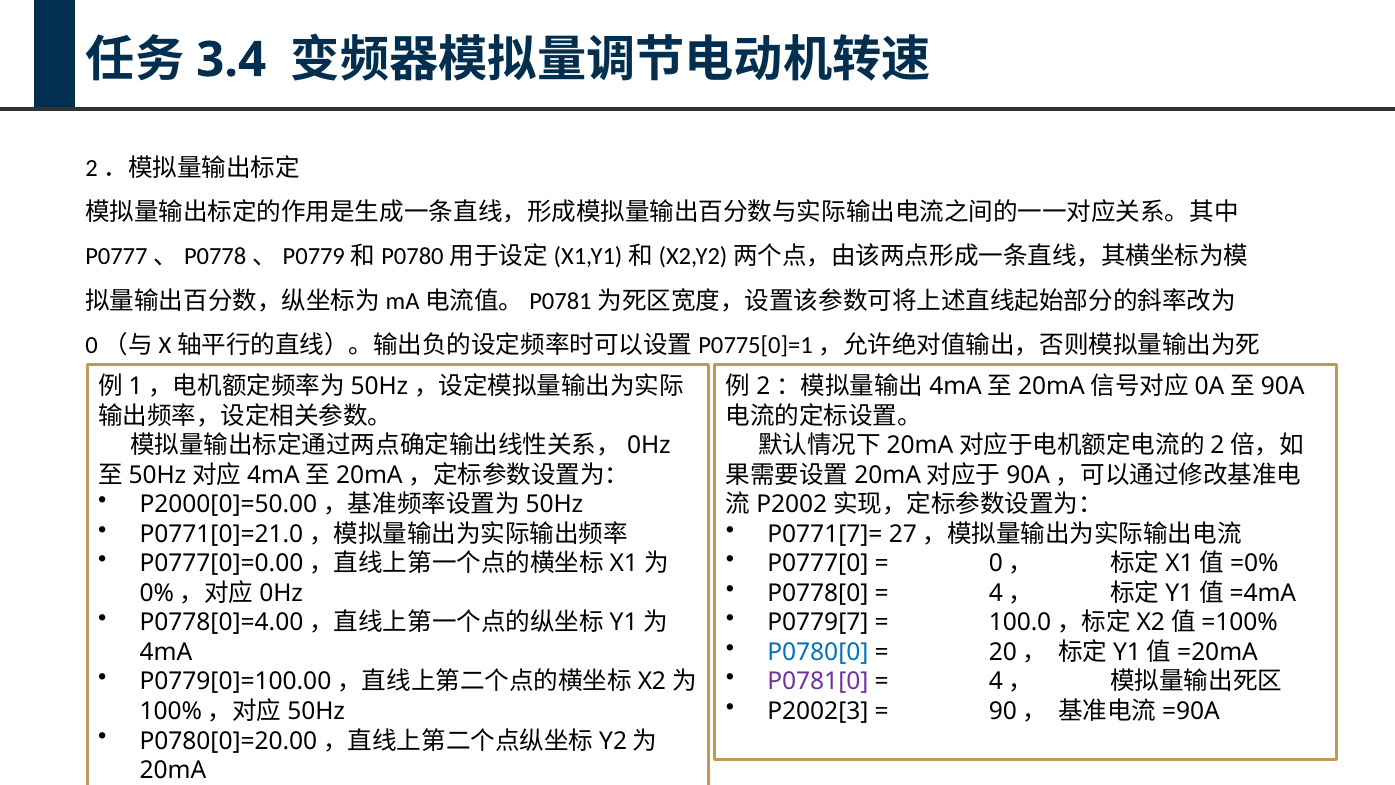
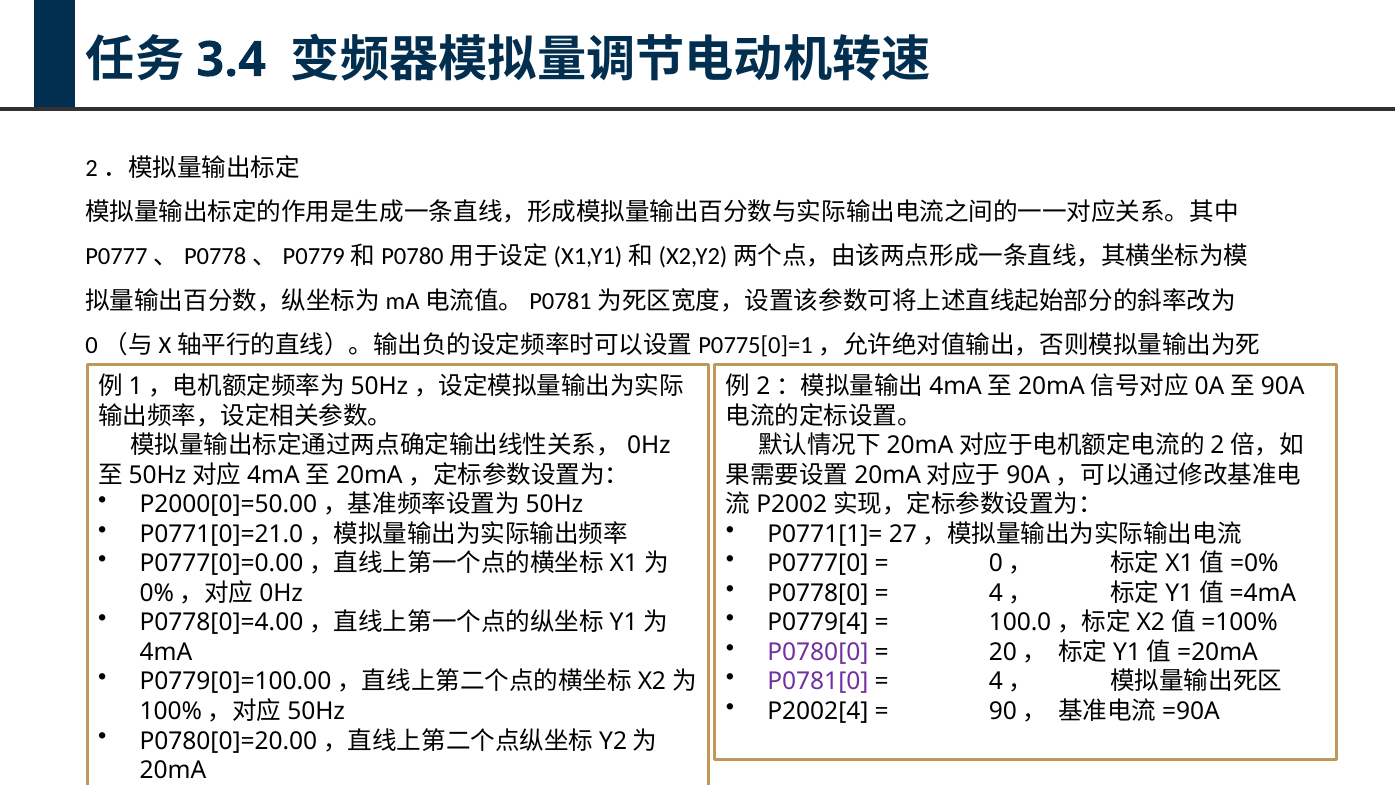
P0771[7]=: P0771[7]= -> P0771[1]= (825, 534)
P0779[7: P0779[7 -> P0779[4 (818, 622)
P0780[0 colour: blue -> purple (818, 652)
P2002[3: P2002[3 -> P2002[4 (818, 711)
